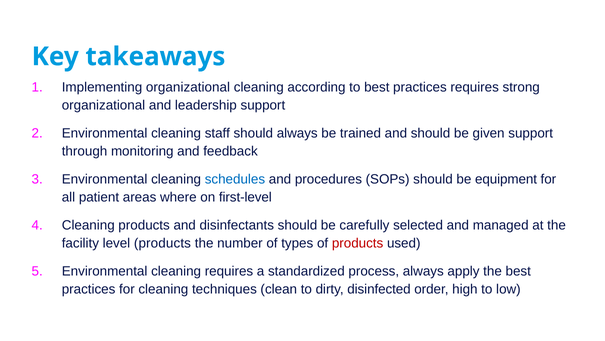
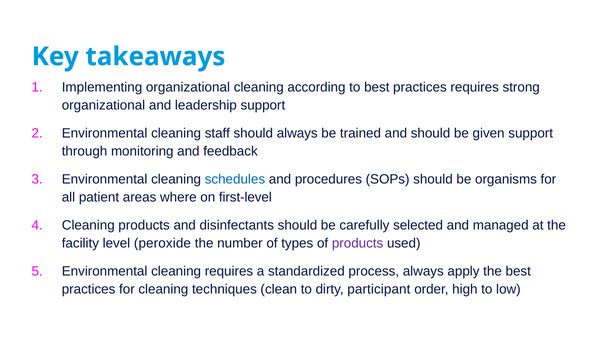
equipment: equipment -> organisms (506, 179)
level products: products -> peroxide (162, 243)
products colour: red -> purple (358, 243)
disinfected: disinfected -> participant (379, 288)
